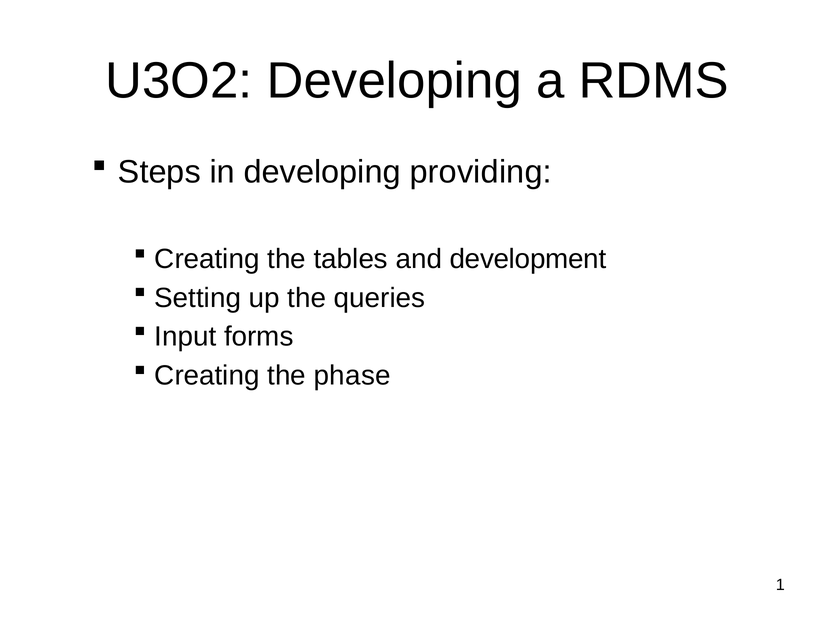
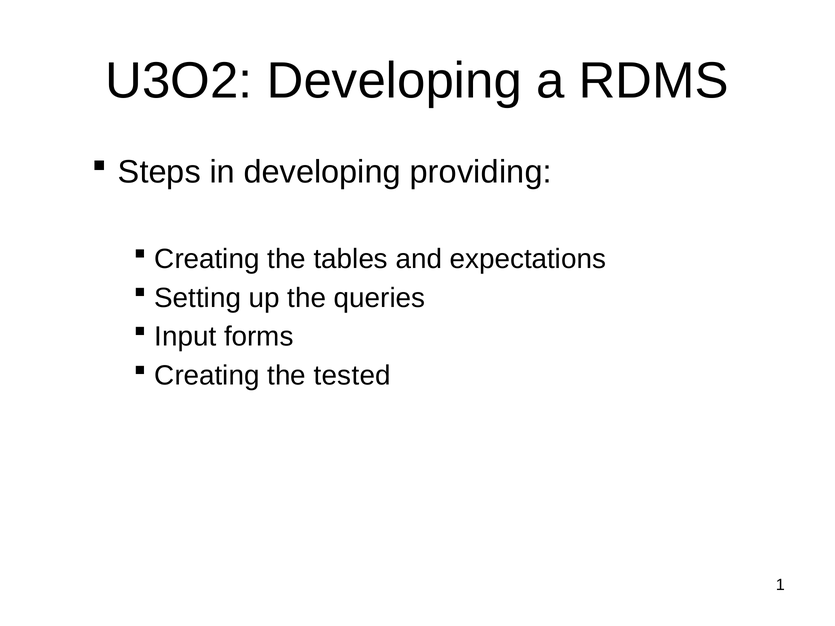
development: development -> expectations (528, 259)
phase: phase -> tested (352, 376)
